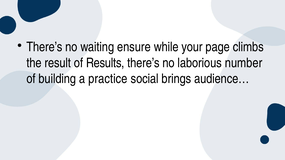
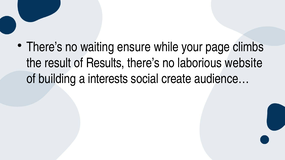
number: number -> website (244, 63)
practice: practice -> interests (108, 79)
brings: brings -> create (176, 79)
